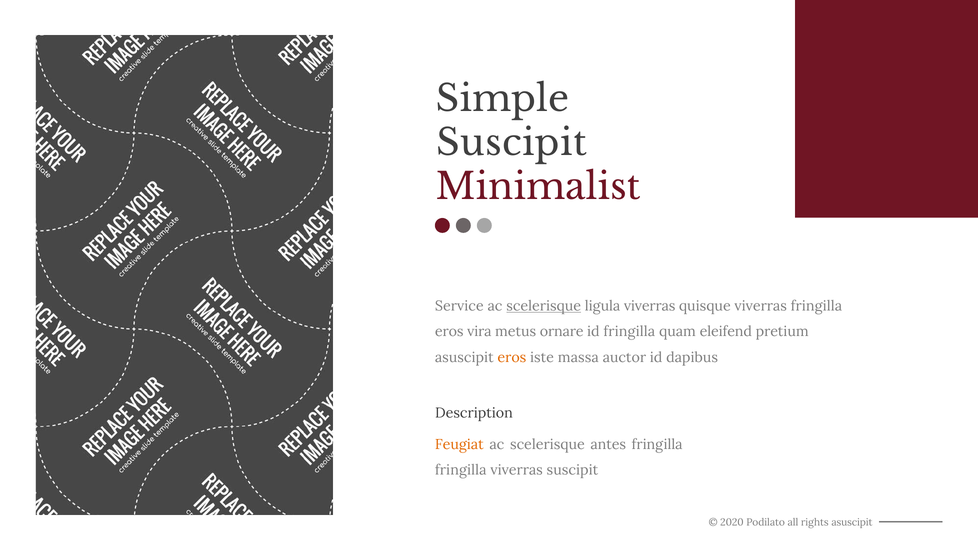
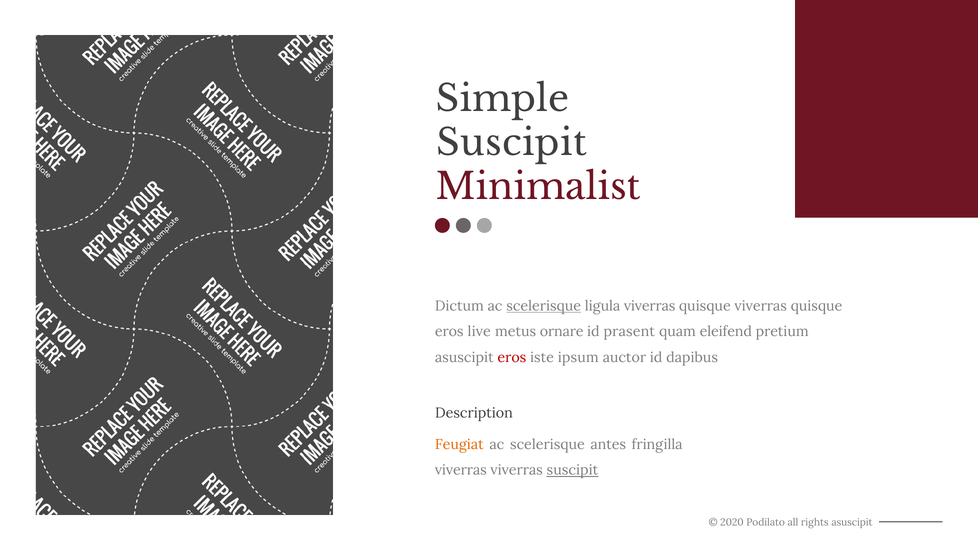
Service: Service -> Dictum (459, 306)
quisque viverras fringilla: fringilla -> quisque (816, 306)
vira: vira -> live (479, 332)
id fringilla: fringilla -> prasent (629, 332)
eros colour: orange -> red (512, 357)
massa: massa -> ipsum (578, 357)
fringilla: fringilla -> viverras (461, 470)
suscipit underline: none -> present (572, 470)
